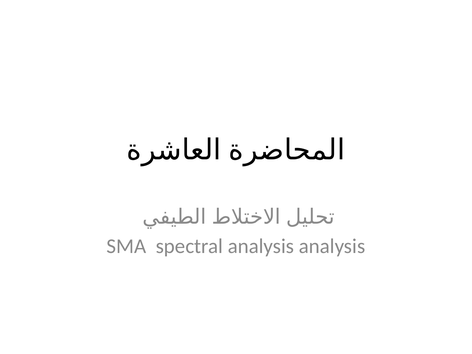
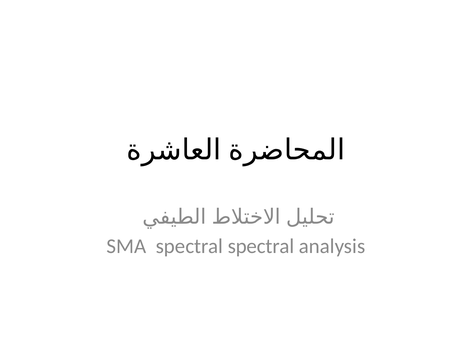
spectral analysis: analysis -> spectral (261, 246)
